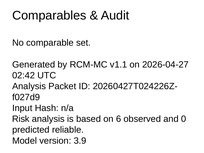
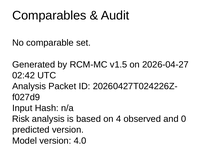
v1.1: v1.1 -> v1.5 (119, 65)
6: 6 -> 4 (119, 119)
predicted reliable: reliable -> version (68, 130)
3.9: 3.9 -> 4.0 (80, 141)
